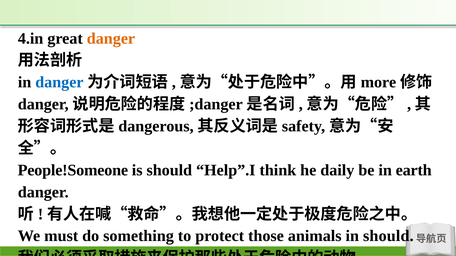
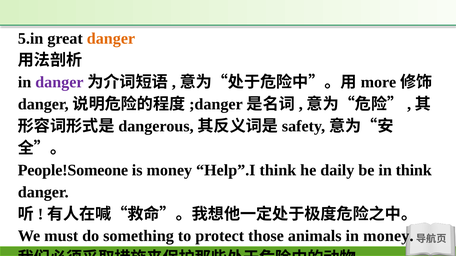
4.in: 4.in -> 5.in (31, 38)
danger colour: blue -> purple (59, 82)
is should: should -> money (169, 170)
in earth: earth -> think (414, 170)
in should: should -> money (388, 236)
